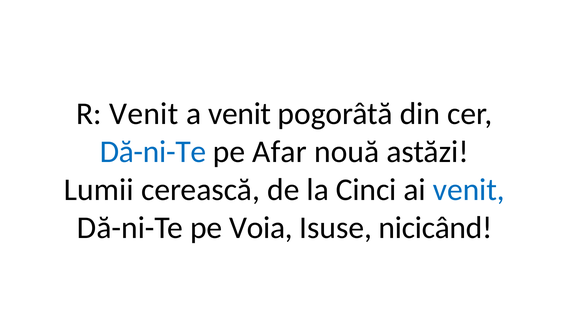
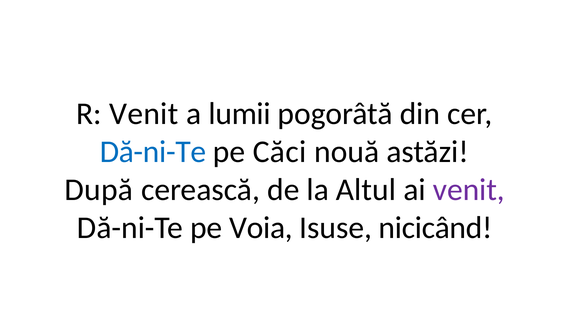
a venit: venit -> lumii (240, 114)
Afar: Afar -> Căci (280, 152)
Lumii: Lumii -> După (99, 190)
Cinci: Cinci -> Altul (366, 190)
venit colour: blue -> purple (469, 190)
